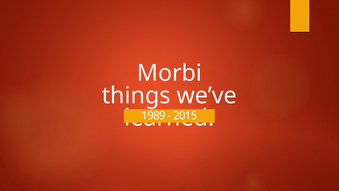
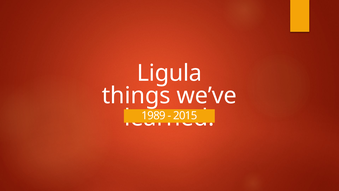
Morbi: Morbi -> Ligula (169, 73)
